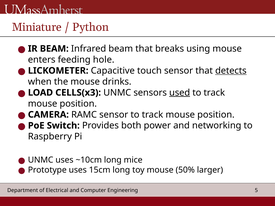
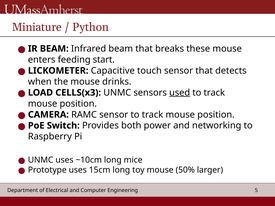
using: using -> these (198, 49)
hole: hole -> start (104, 60)
detects underline: present -> none (231, 71)
